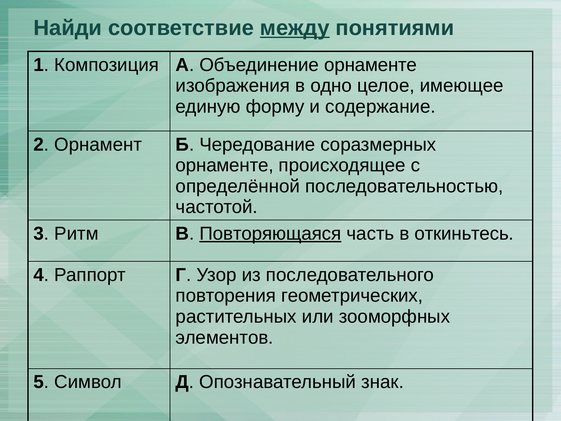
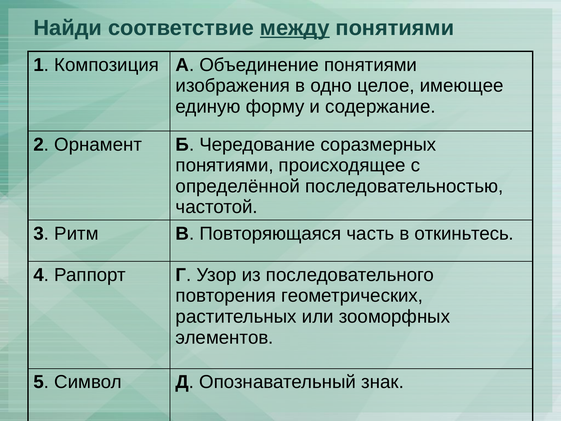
Объединение орнаменте: орнаменте -> понятиями (371, 65)
орнаменте: орнаменте -> понятиями (225, 165)
Повторяющаяся underline: present -> none (270, 233)
